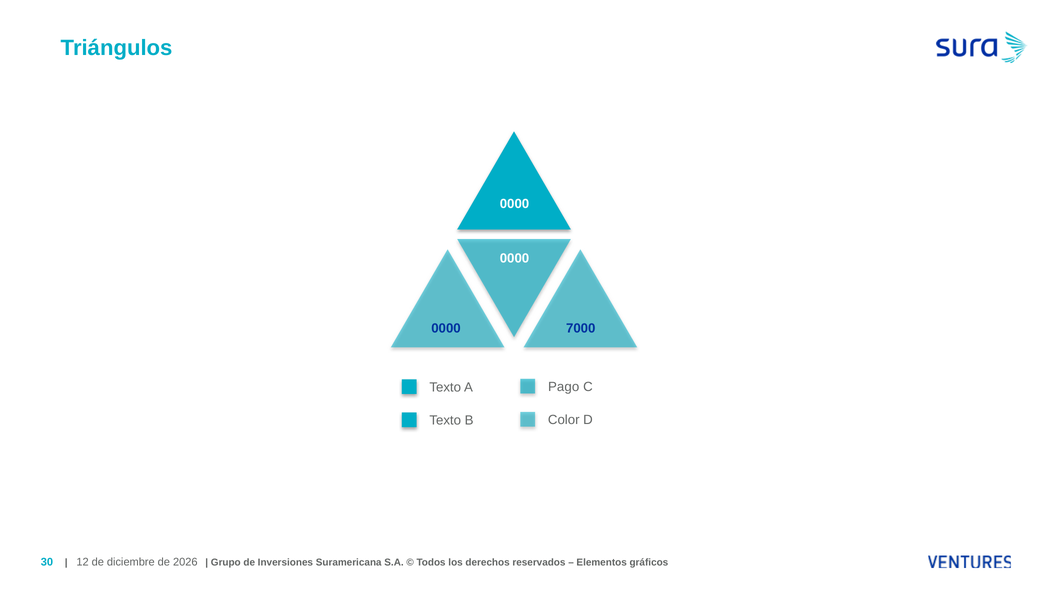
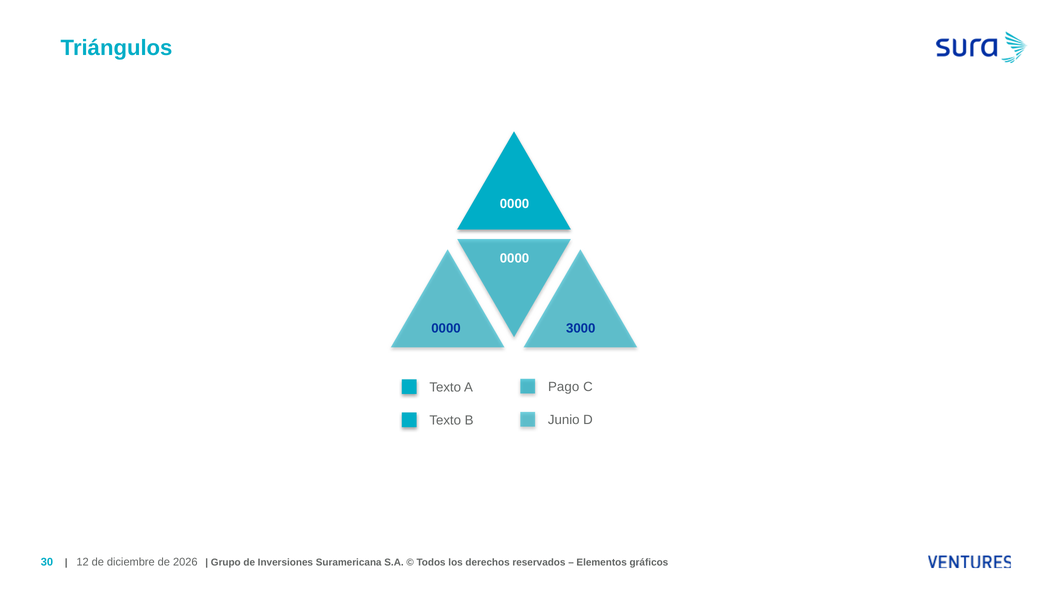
7000: 7000 -> 3000 (581, 328)
Color: Color -> Junio (564, 420)
